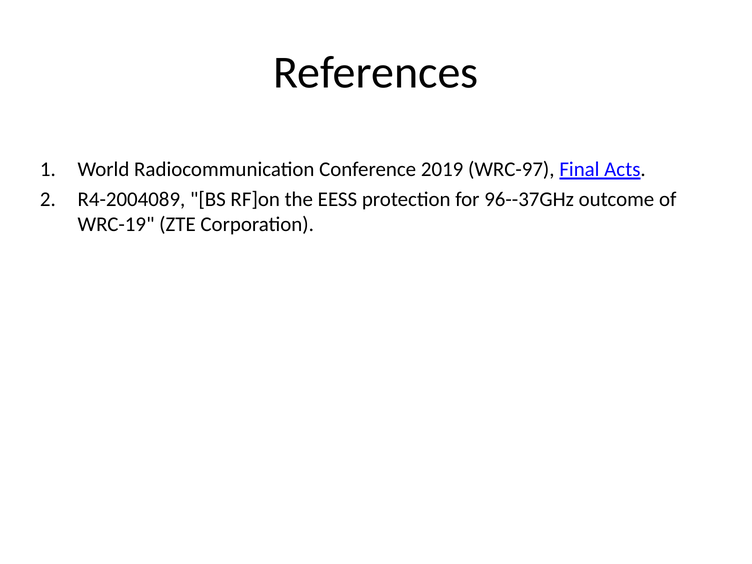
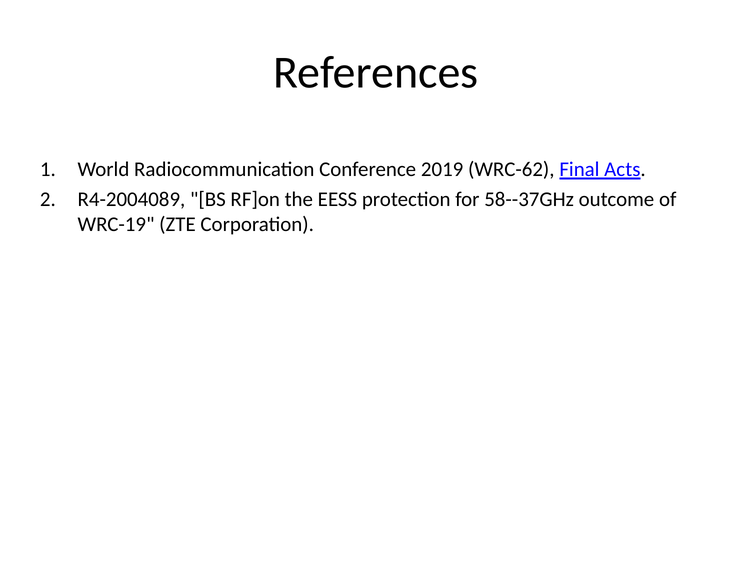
WRC-97: WRC-97 -> WRC-62 (511, 169)
96--37GHz: 96--37GHz -> 58--37GHz (529, 199)
